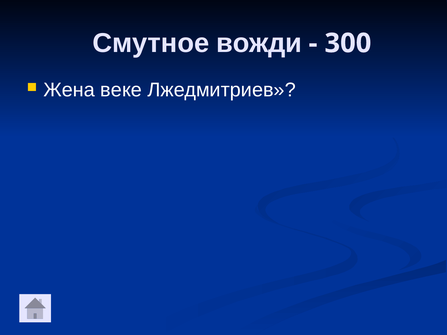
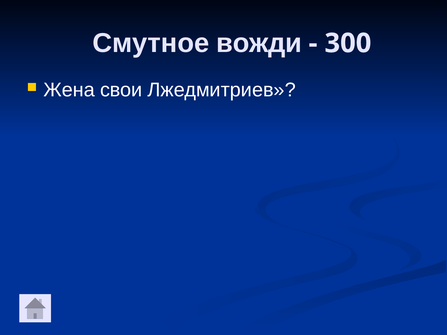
веке: веке -> свои (121, 90)
